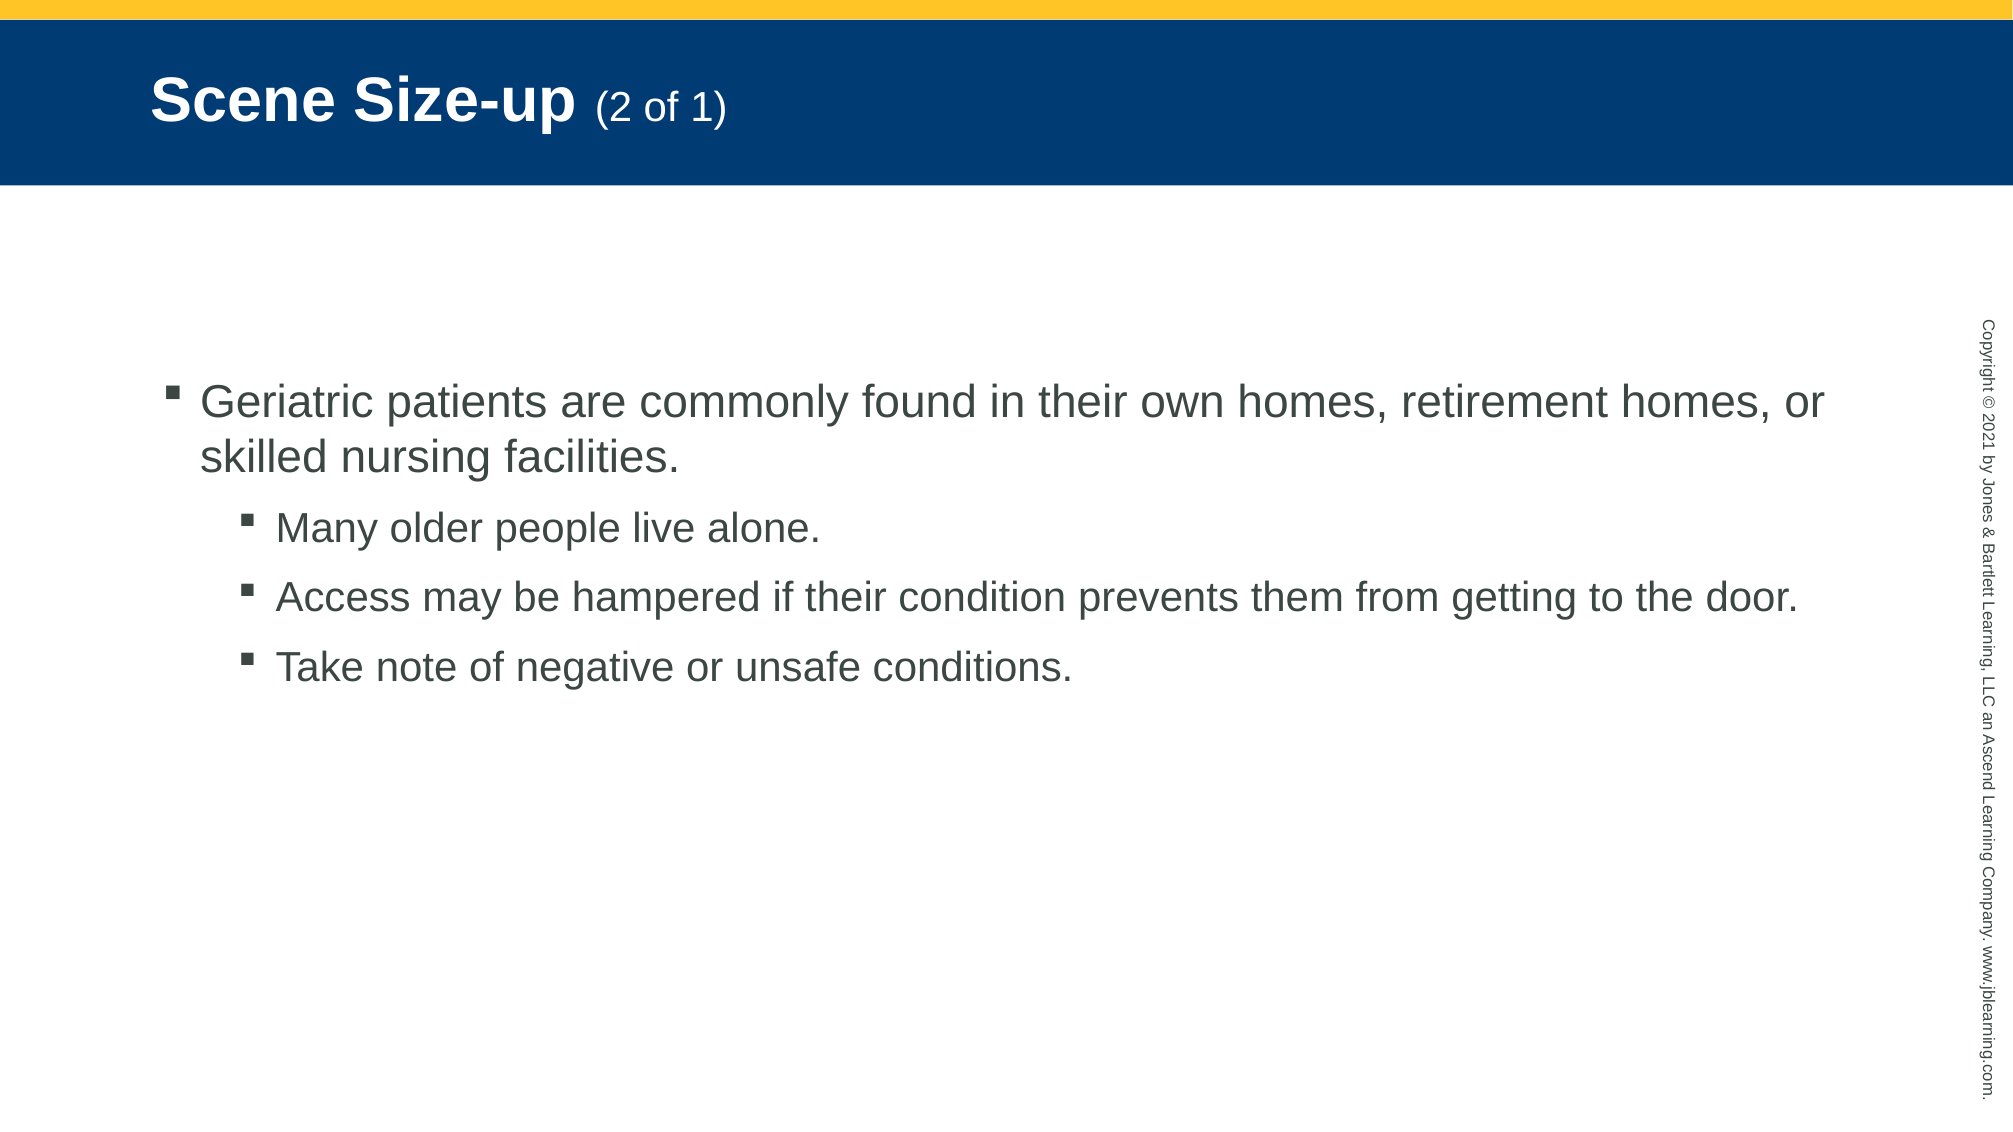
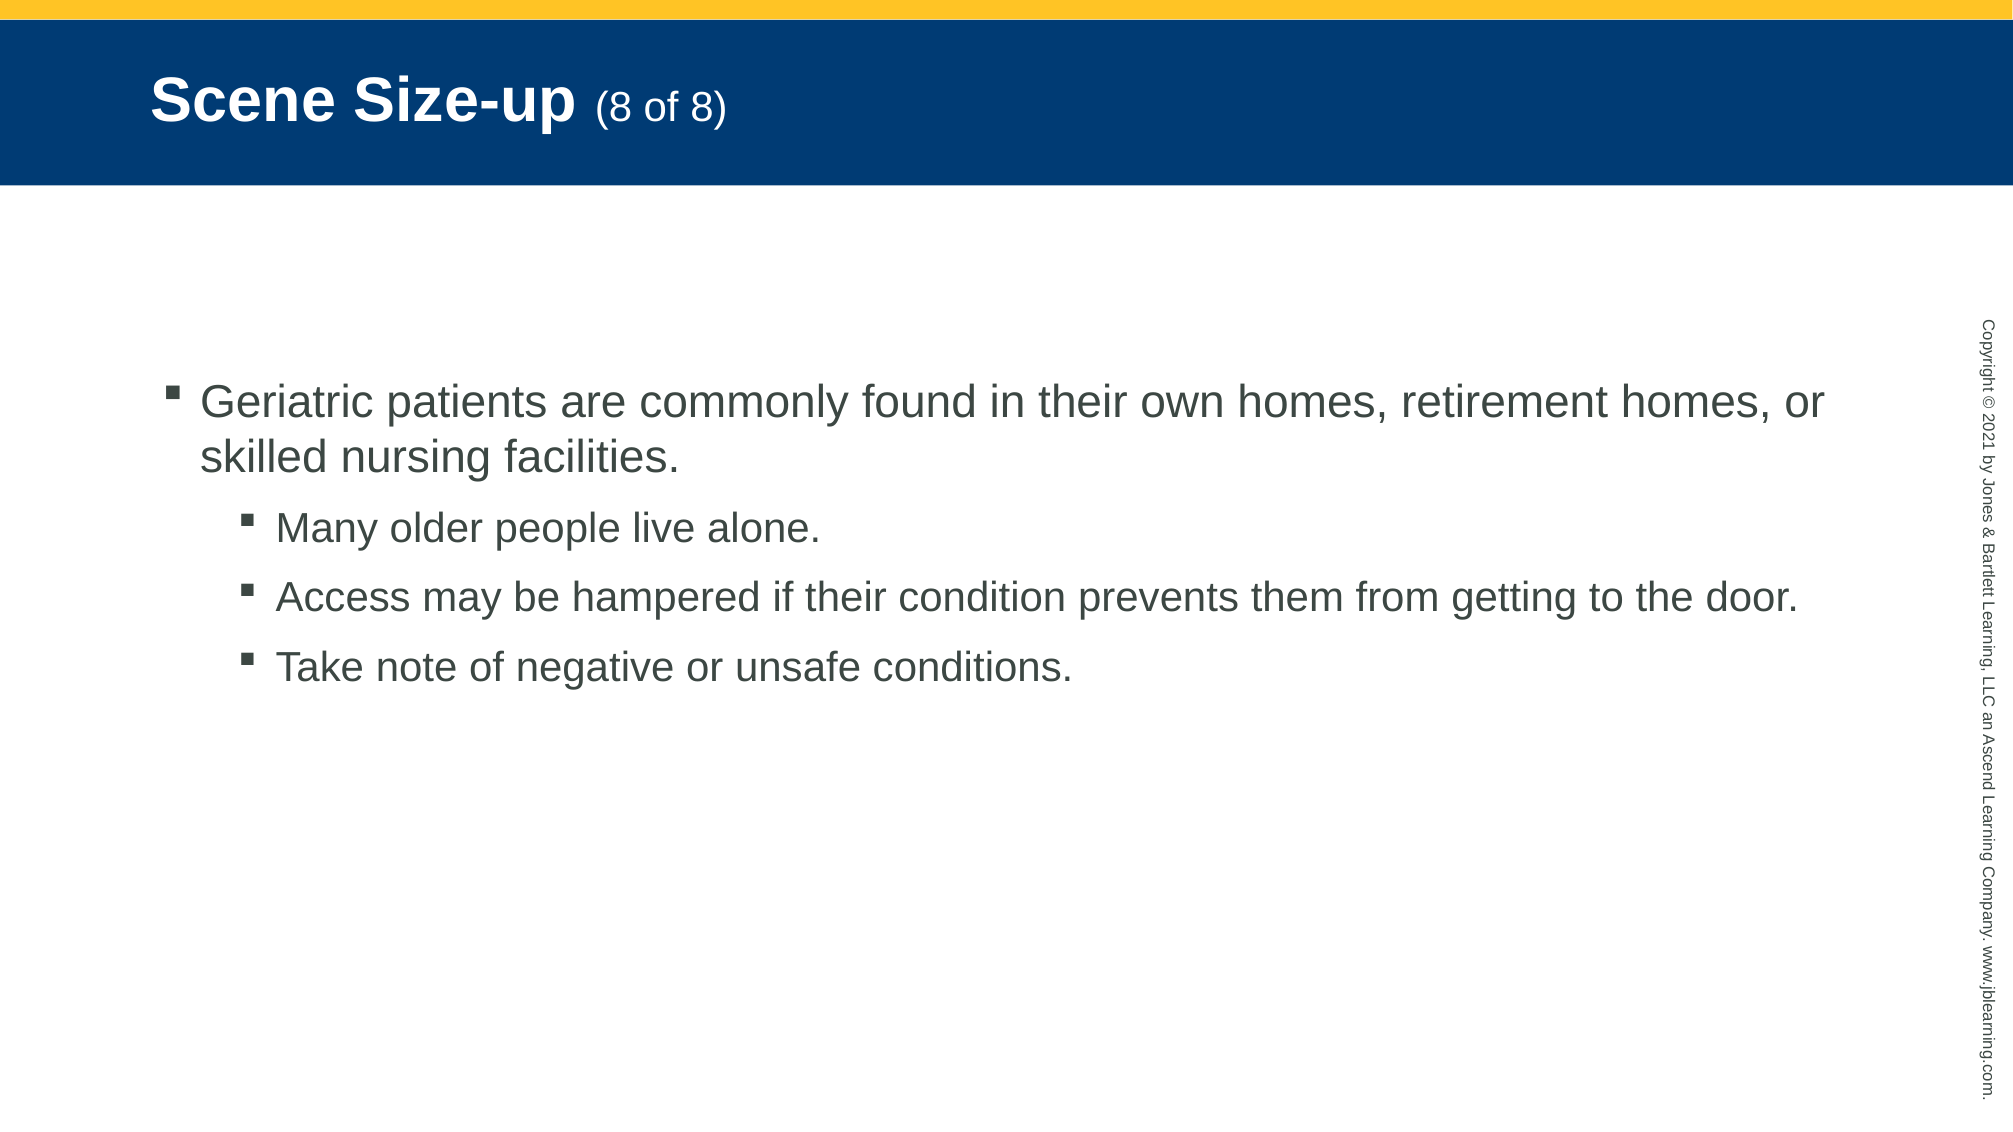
Size-up 2: 2 -> 8 (613, 108)
of 1: 1 -> 8 (709, 108)
